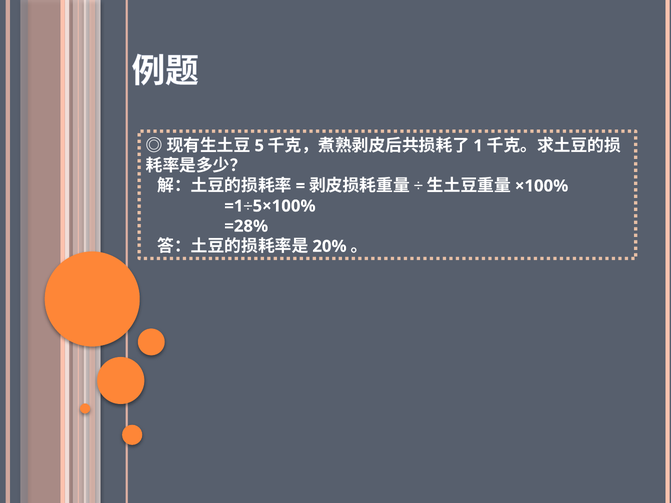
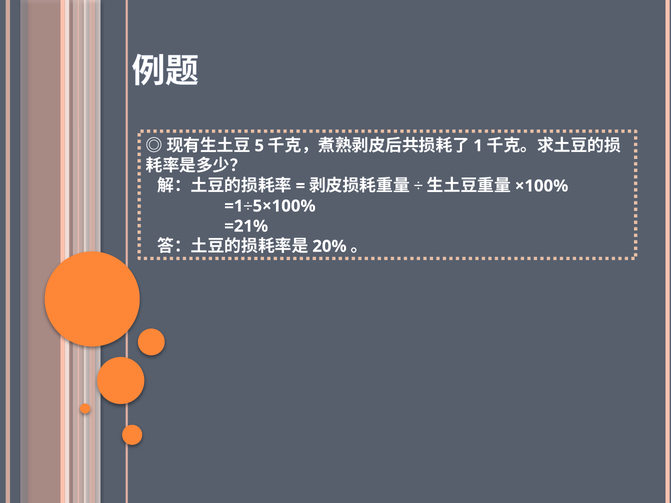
=28%: =28% -> =21% (246, 226)
